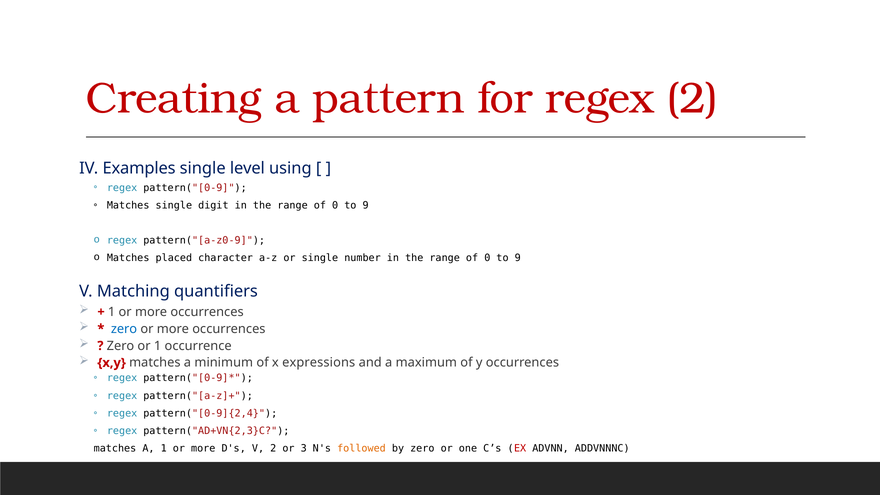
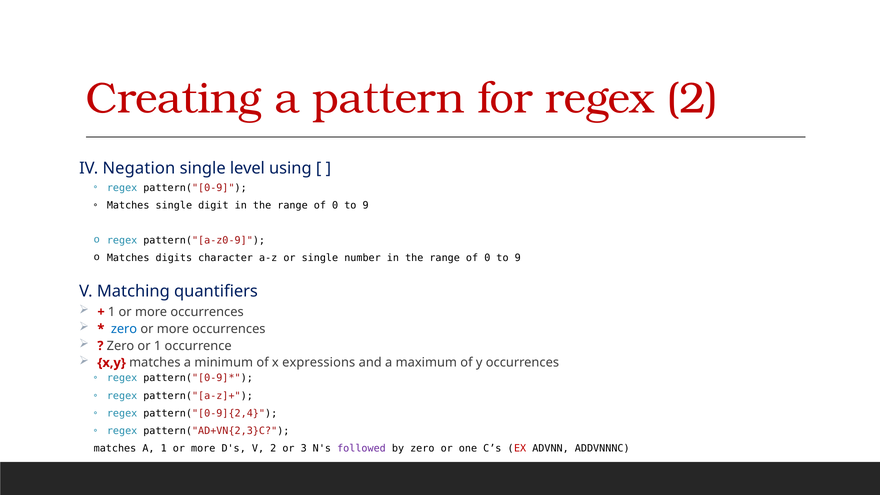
Examples: Examples -> Negation (139, 168)
placed: placed -> digits (174, 258)
followed colour: orange -> purple (361, 449)
